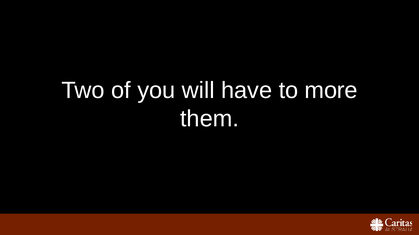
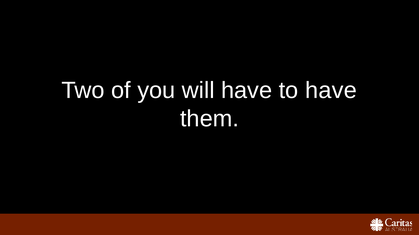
to more: more -> have (331, 91)
